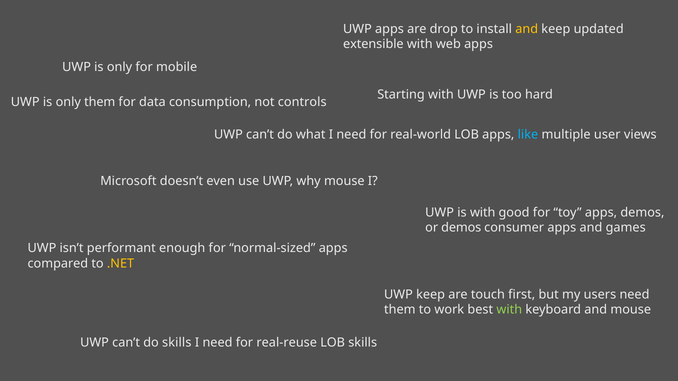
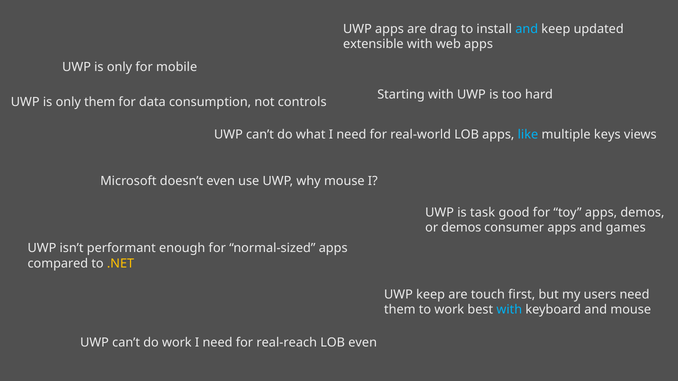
drop: drop -> drag (444, 29)
and colour: yellow -> light blue (527, 29)
user: user -> keys (607, 134)
is with: with -> task (483, 213)
with colour: light green -> light blue (509, 310)
do skills: skills -> work (177, 343)
real-reuse: real-reuse -> real-reach (287, 343)
LOB skills: skills -> even (363, 343)
